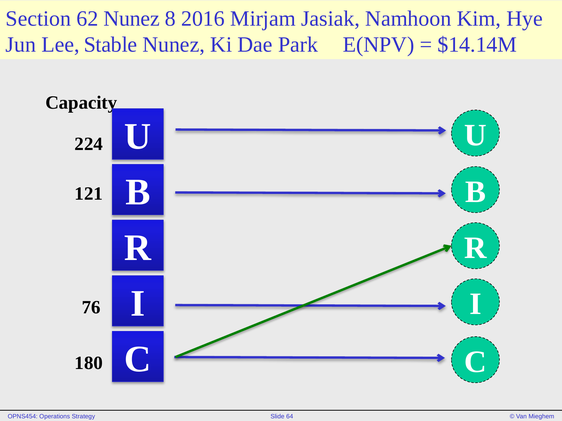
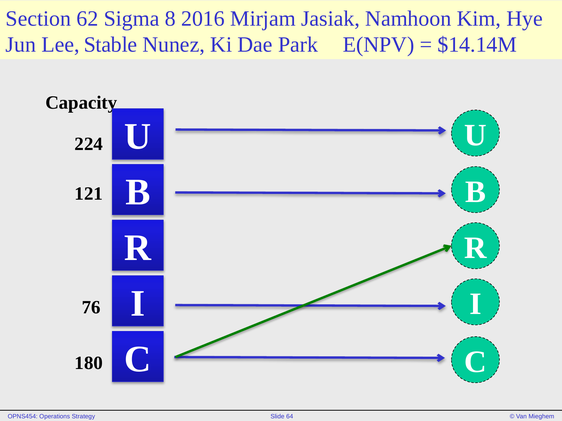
62 Nunez: Nunez -> Sigma (132, 19)
